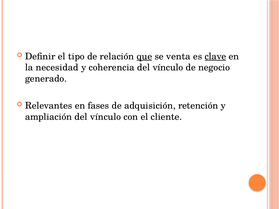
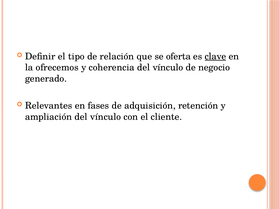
que underline: present -> none (144, 56)
venta: venta -> oferta (178, 56)
necesidad: necesidad -> ofrecemos (57, 68)
